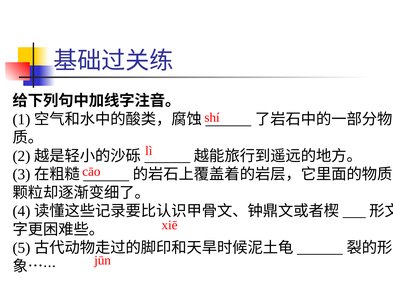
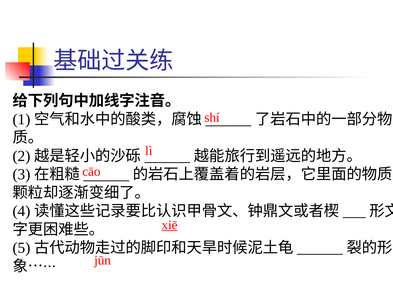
xiē underline: none -> present (170, 225)
